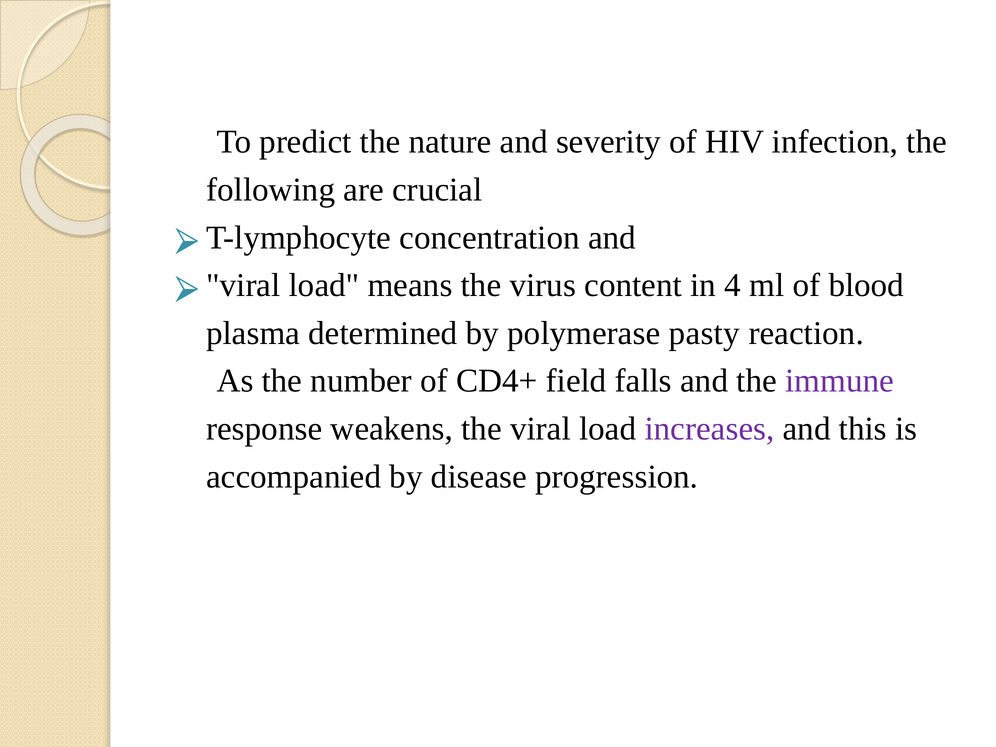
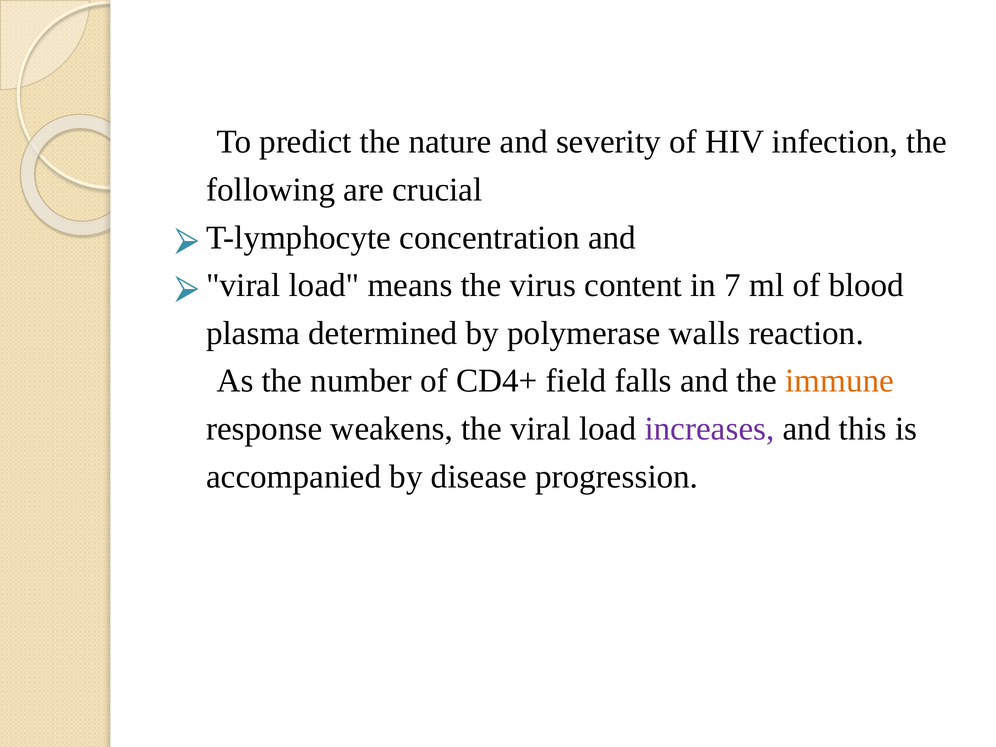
4: 4 -> 7 (733, 285)
pasty: pasty -> walls (704, 333)
immune colour: purple -> orange (840, 381)
